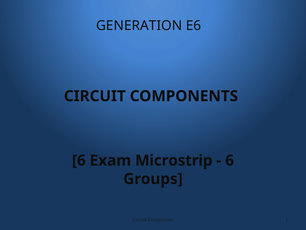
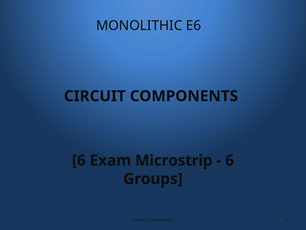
GENERATION: GENERATION -> MONOLITHIC (139, 26)
